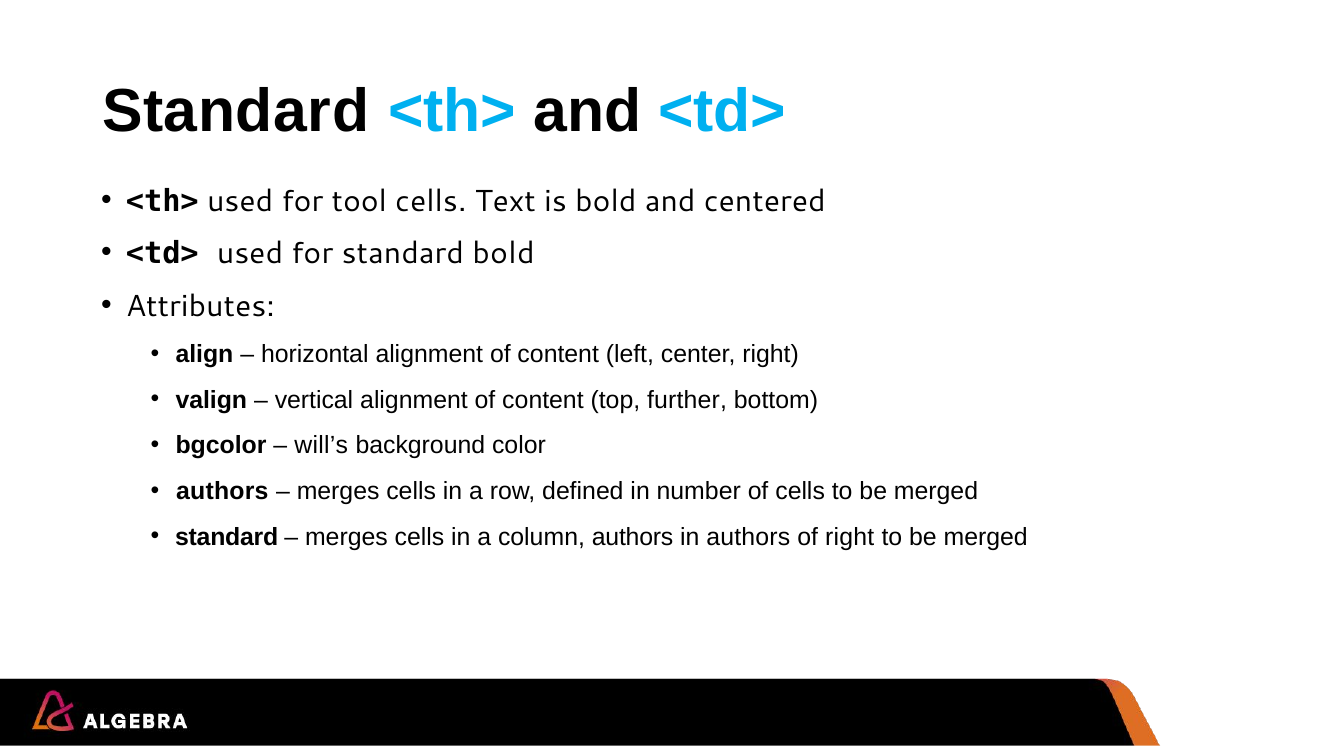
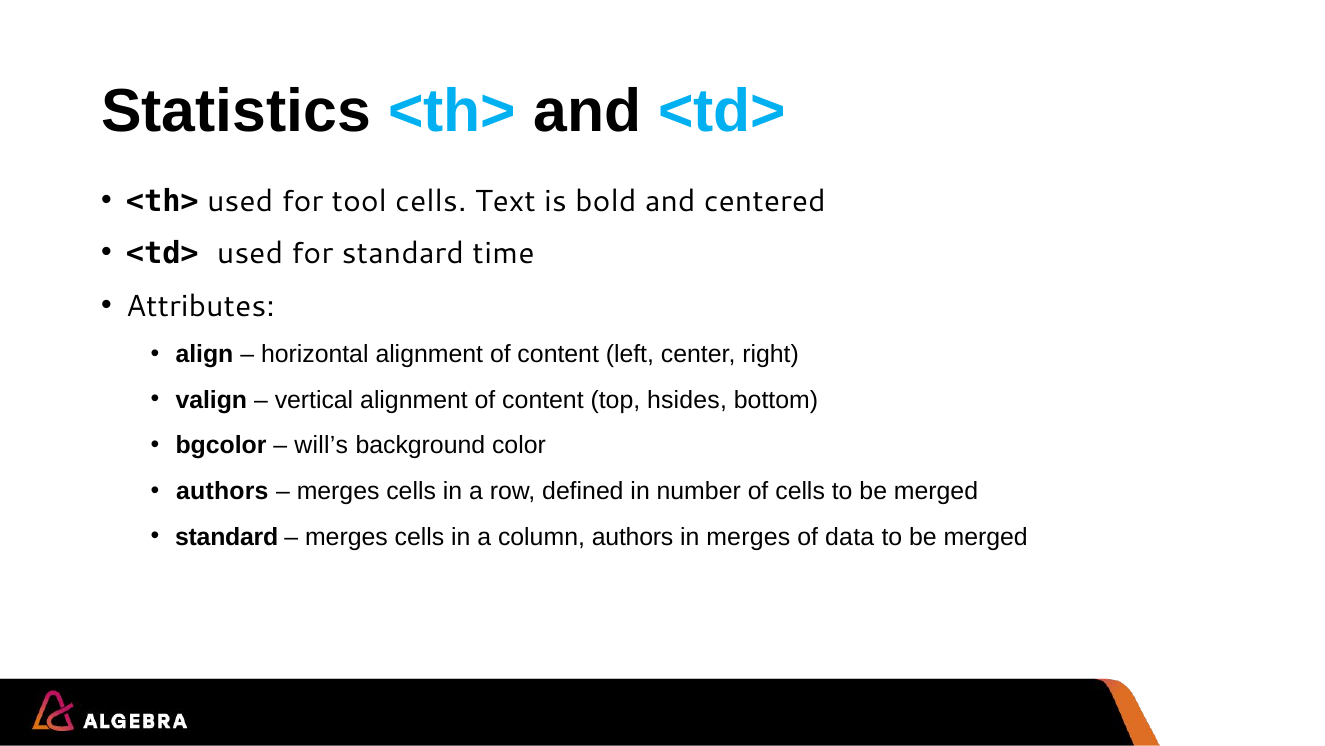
Standard: Standard -> Statistics (236, 111)
standard bold: bold -> time (504, 253)
further: further -> hsides (687, 400)
in authors: authors -> merges (748, 536)
of right: right -> data (850, 536)
